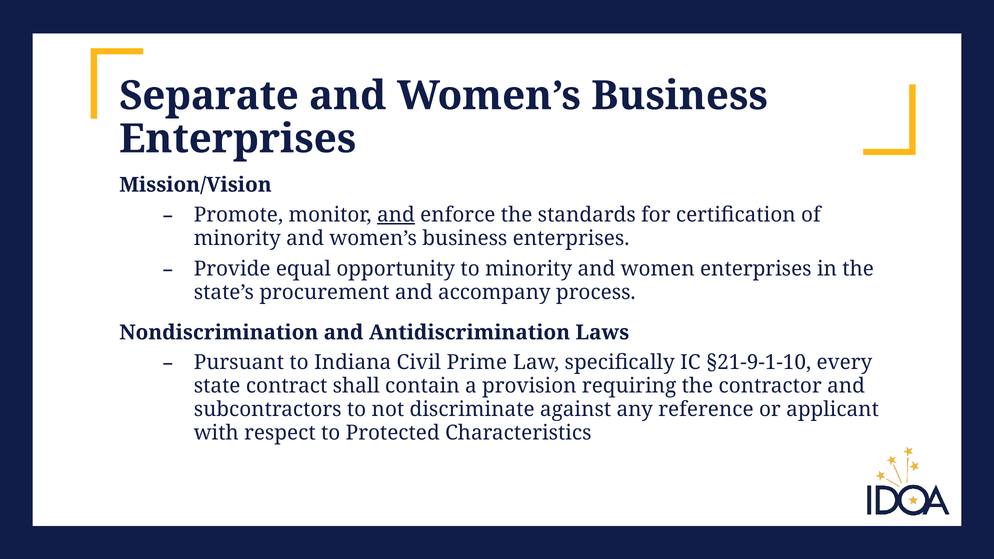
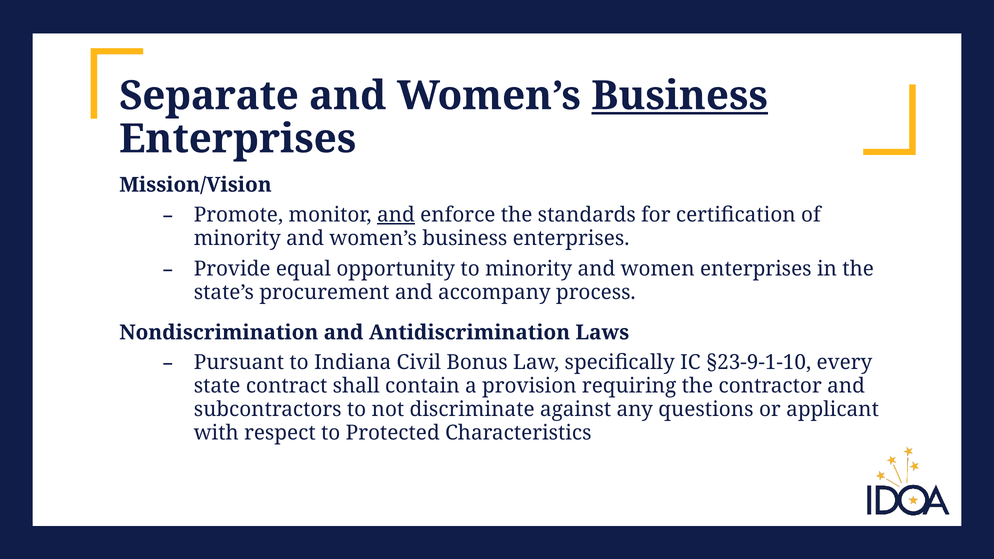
Business underline: none -> present (680, 96)
Prime: Prime -> Bonus (477, 363)
§21-9-1-10: §21-9-1-10 -> §23-9-1-10 (759, 363)
reference: reference -> questions (706, 409)
